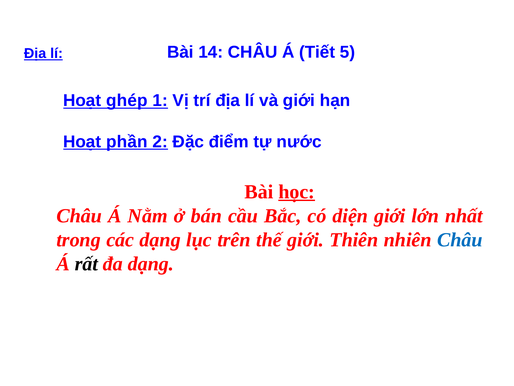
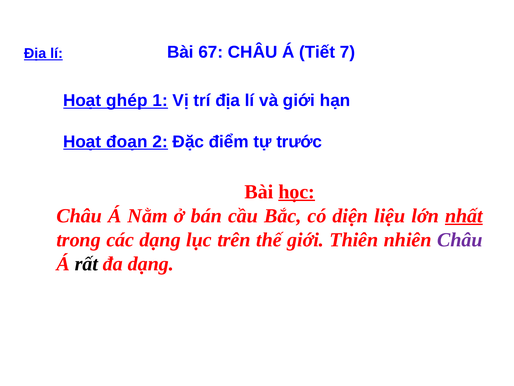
14: 14 -> 67 (211, 52)
5: 5 -> 7 (347, 52)
phần: phần -> đoạn (127, 142)
nước: nước -> trước (299, 142)
diện giới: giới -> liệu (390, 216)
nhất underline: none -> present (464, 216)
Châu colour: blue -> purple (460, 240)
